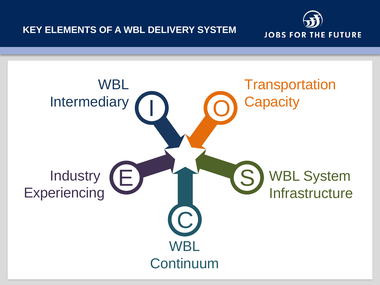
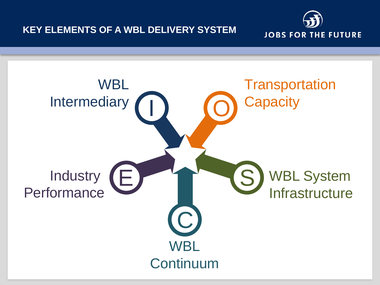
Experiencing: Experiencing -> Performance (64, 193)
